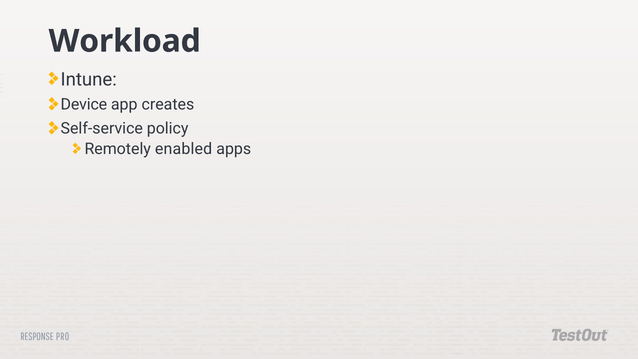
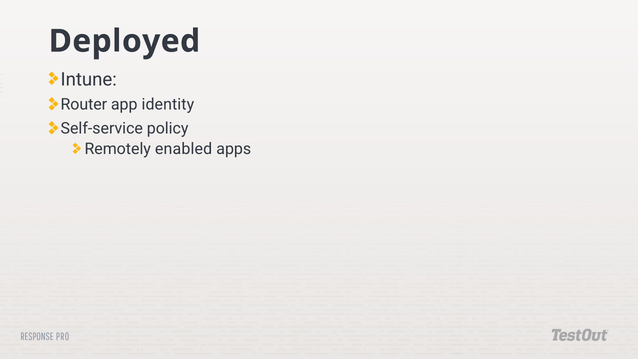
Workload: Workload -> Deployed (124, 41)
Device: Device -> Router (84, 105)
creates: creates -> identity (168, 105)
